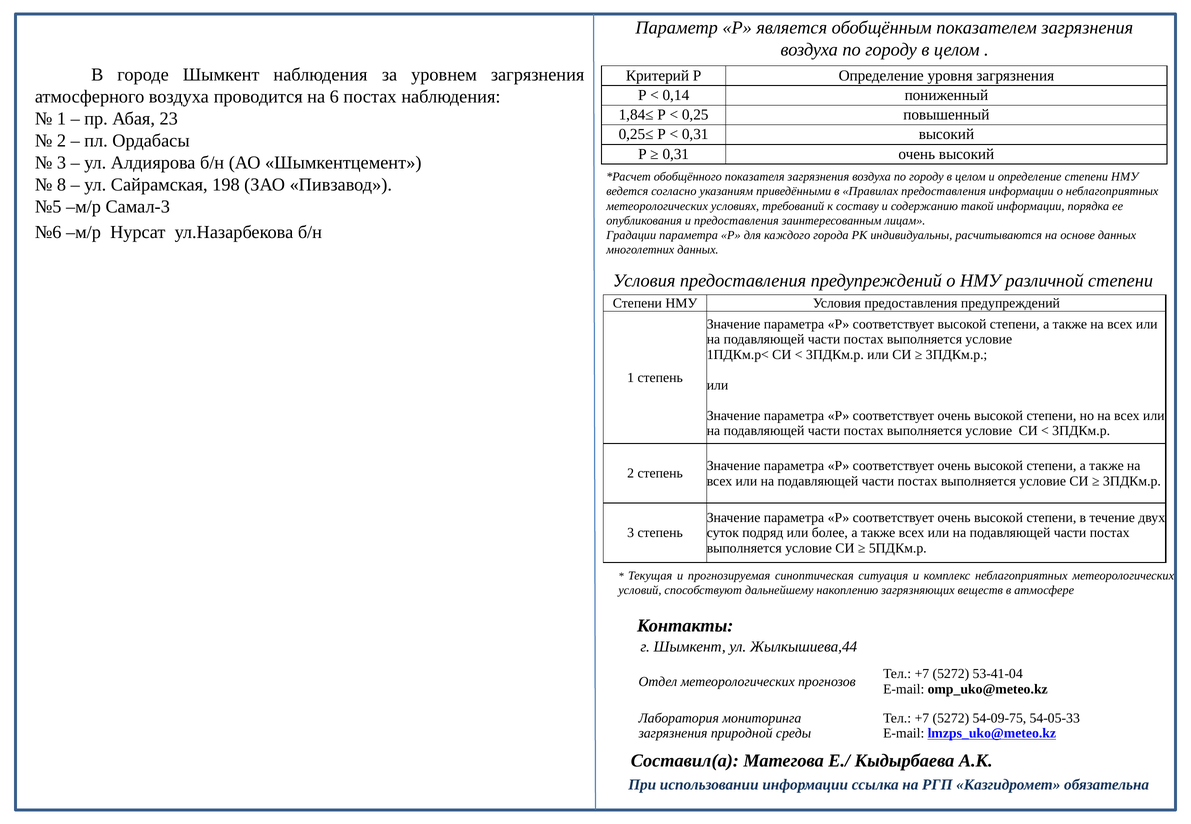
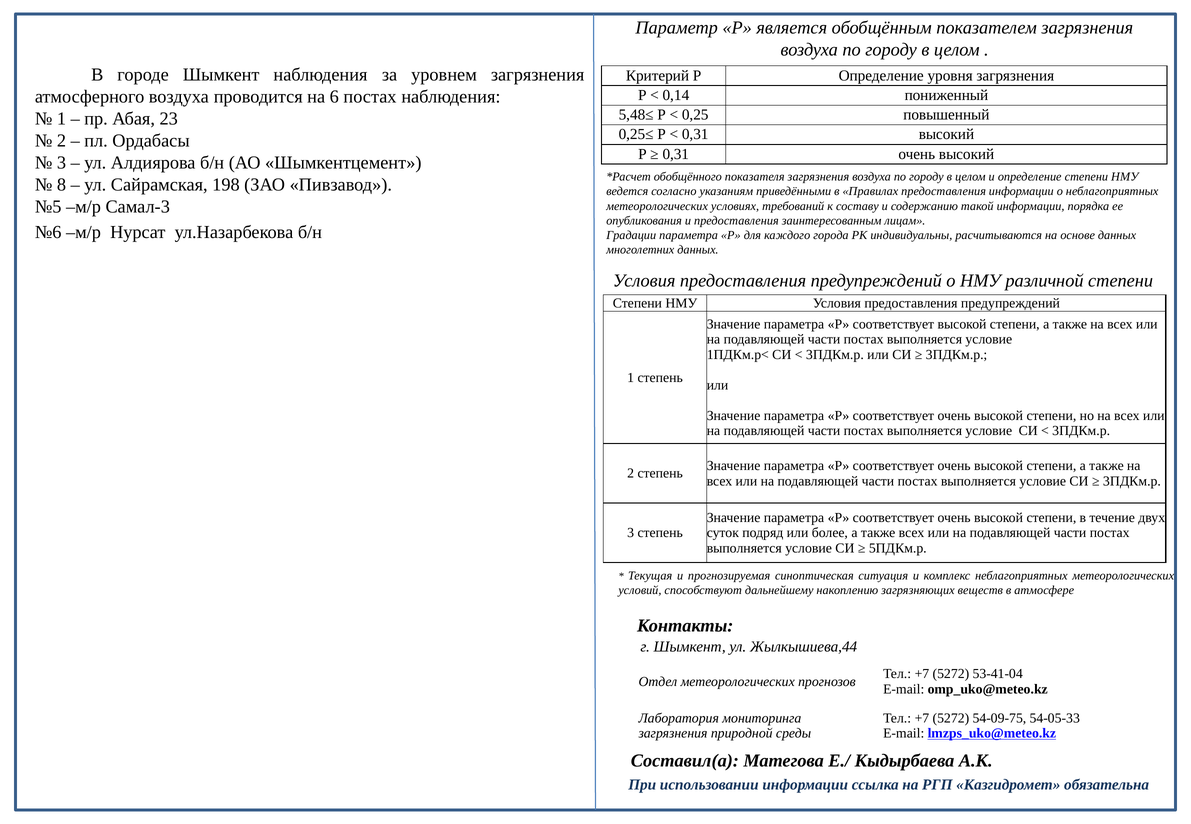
1,84≤: 1,84≤ -> 5,48≤ (636, 115)
